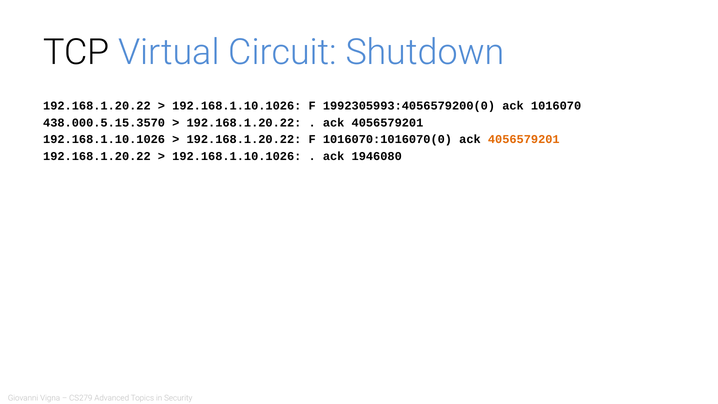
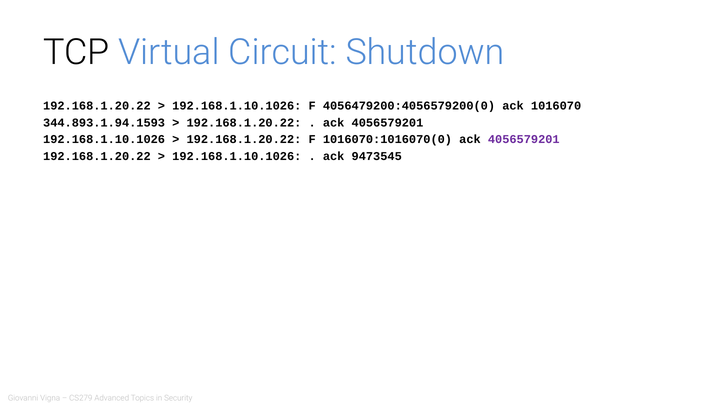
1992305993:4056579200(0: 1992305993:4056579200(0 -> 4056479200:4056579200(0 (409, 106)
438.000.5.15.3570: 438.000.5.15.3570 -> 344.893.1.94.1593 (104, 123)
4056579201 colour: orange -> purple (524, 139)
1946080: 1946080 -> 9473545 (377, 156)
